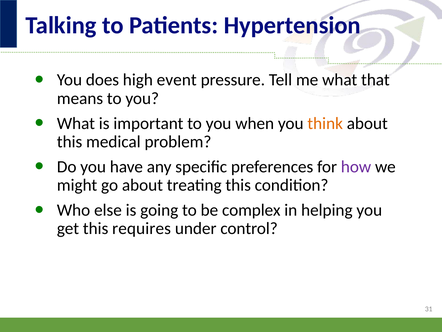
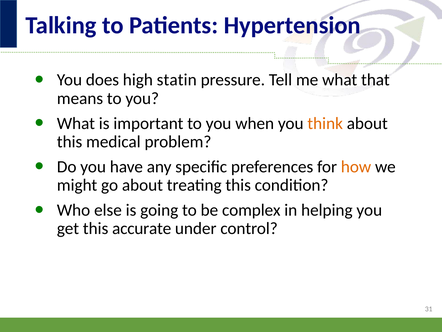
event: event -> statin (177, 80)
how colour: purple -> orange (356, 166)
requires: requires -> accurate (142, 228)
